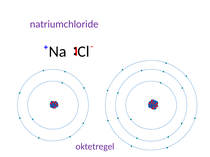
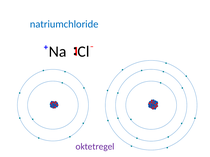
natriumchloride colour: purple -> blue (64, 24)
